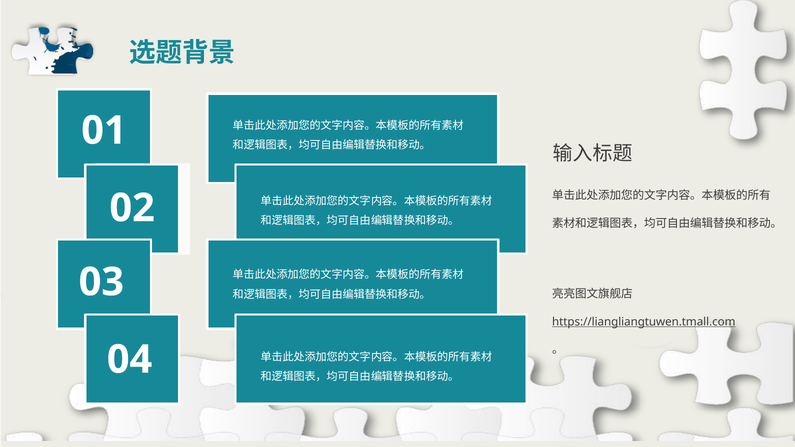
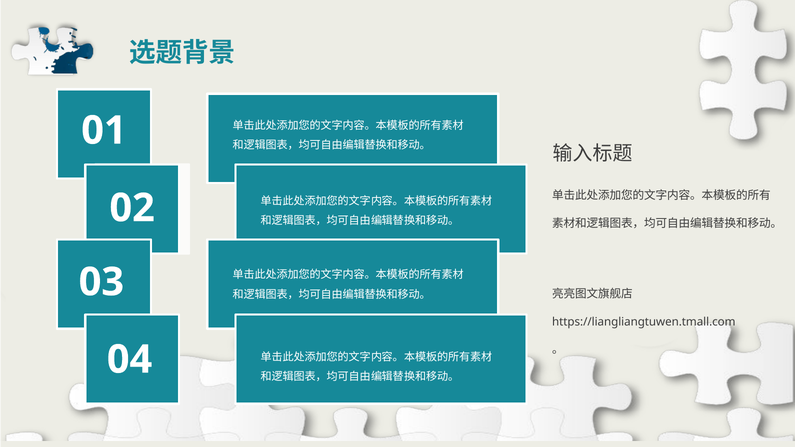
https://liangliangtuwen.tmall.com underline: present -> none (644, 322)
